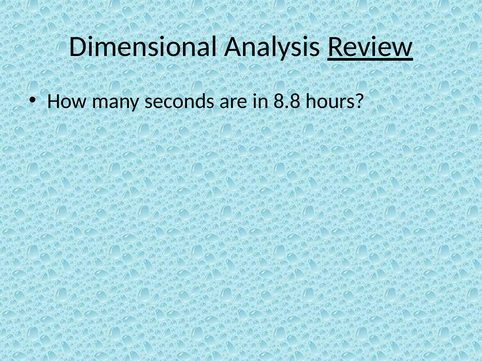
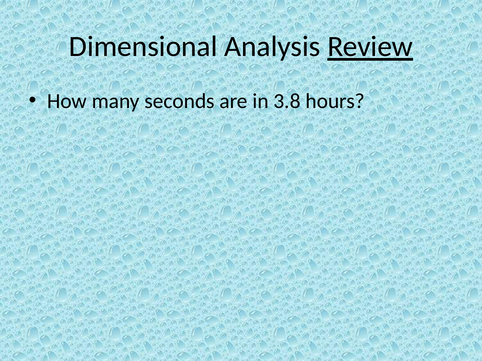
8.8: 8.8 -> 3.8 (287, 101)
